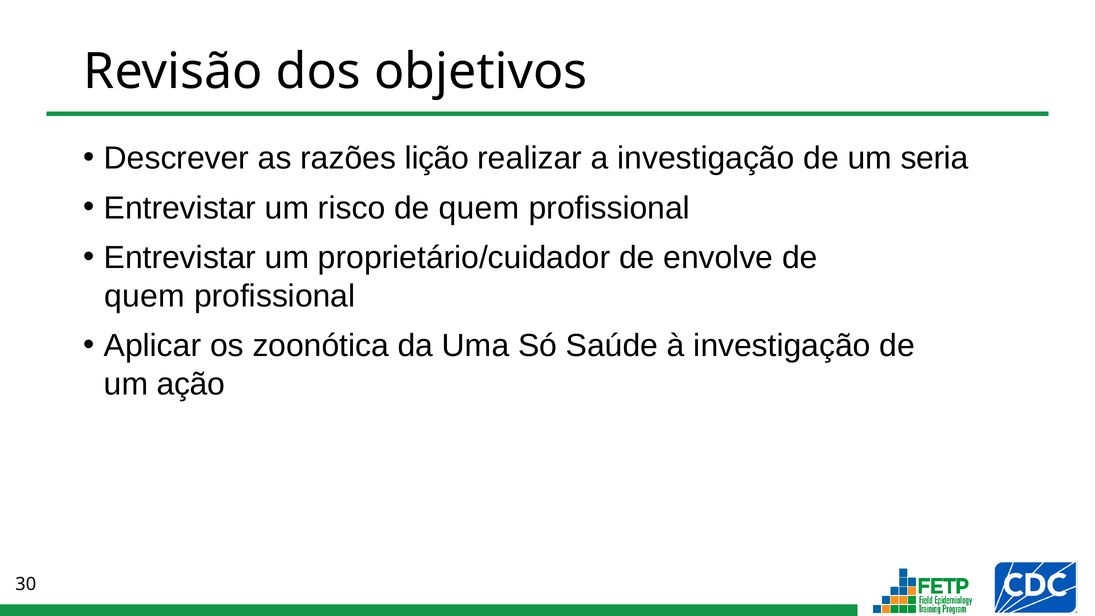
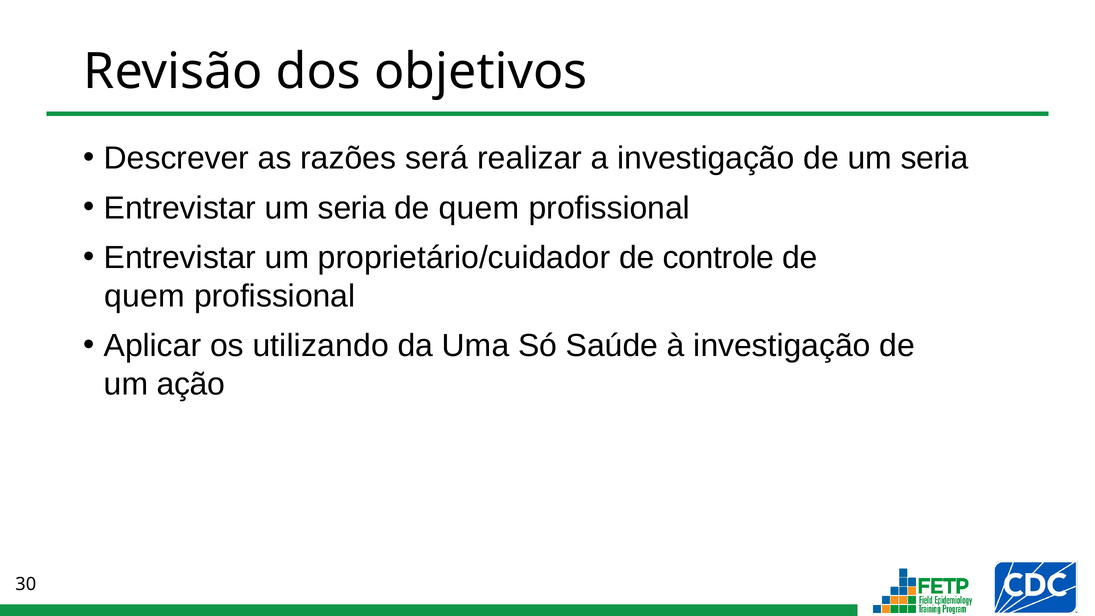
lição: lição -> será (437, 158)
Entrevistar um risco: risco -> seria (352, 208)
envolve: envolve -> controle (718, 258)
zoonótica: zoonótica -> utilizando (321, 346)
